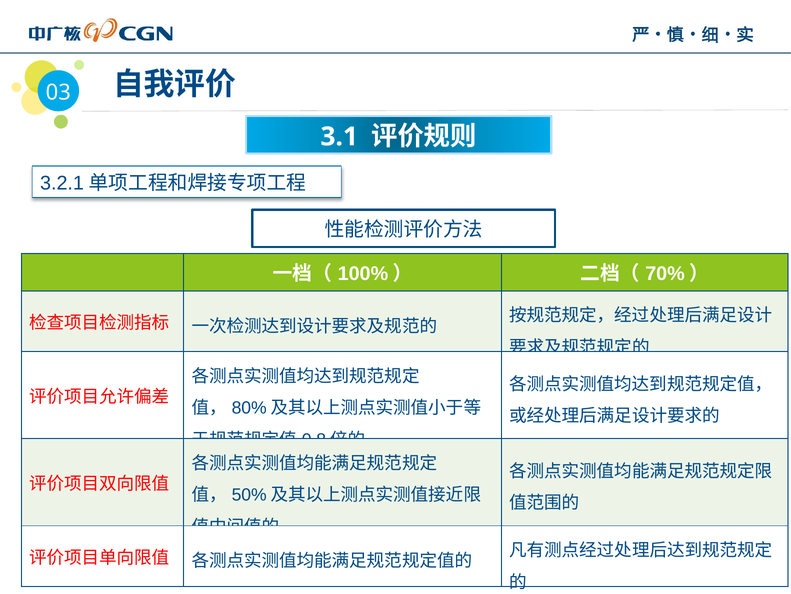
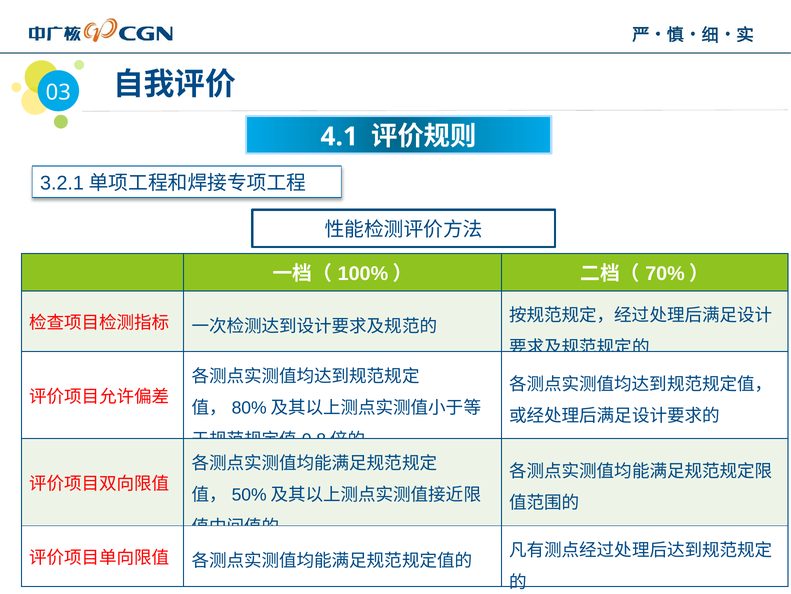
3.1: 3.1 -> 4.1 (339, 136)
